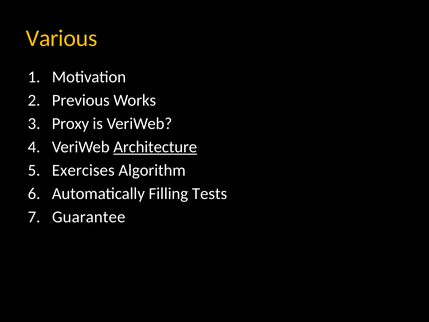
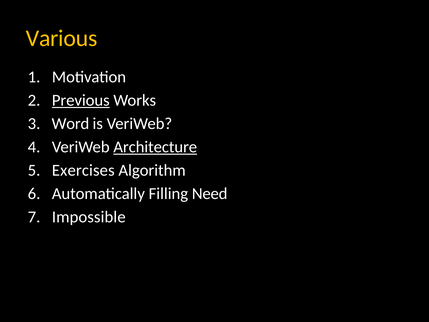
Previous underline: none -> present (81, 100)
Proxy: Proxy -> Word (70, 124)
Tests: Tests -> Need (210, 194)
Guarantee: Guarantee -> Impossible (89, 217)
